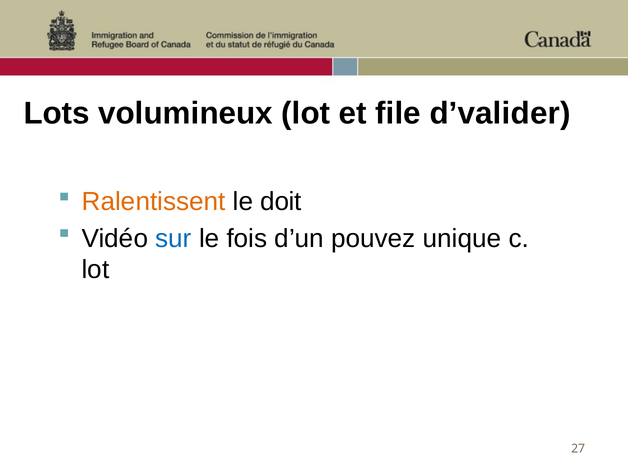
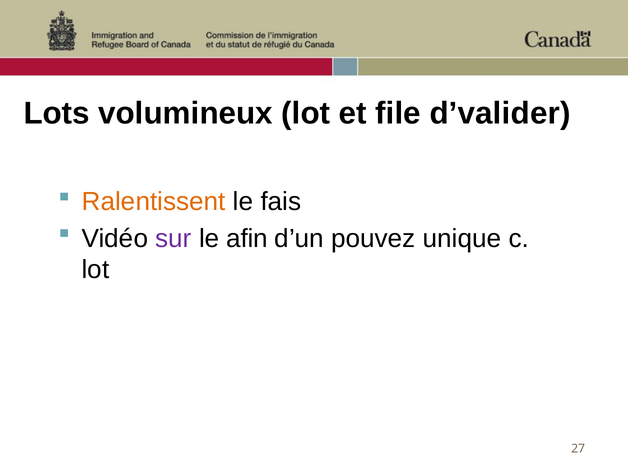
doit: doit -> fais (281, 202)
sur colour: blue -> purple (174, 238)
fois: fois -> afin (247, 238)
